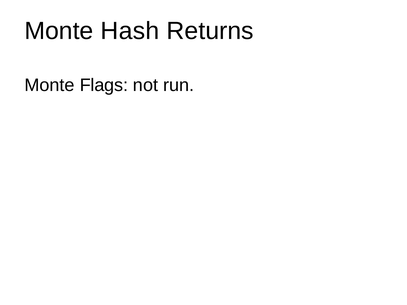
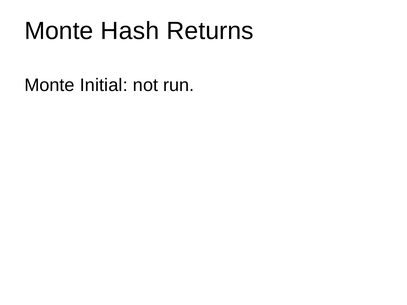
Flags: Flags -> Initial (104, 85)
